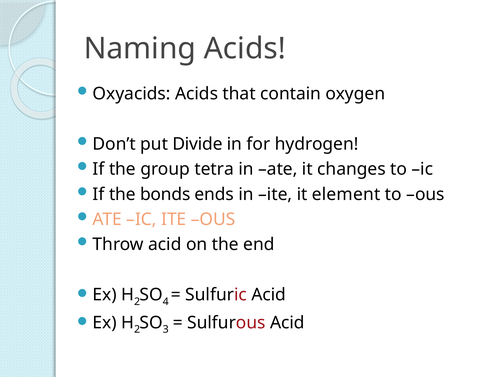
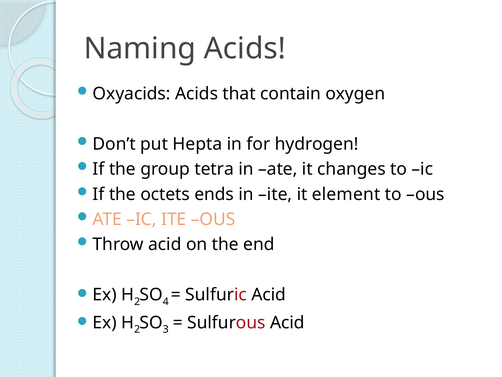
Divide: Divide -> Hepta (197, 144)
bonds: bonds -> octets (165, 194)
